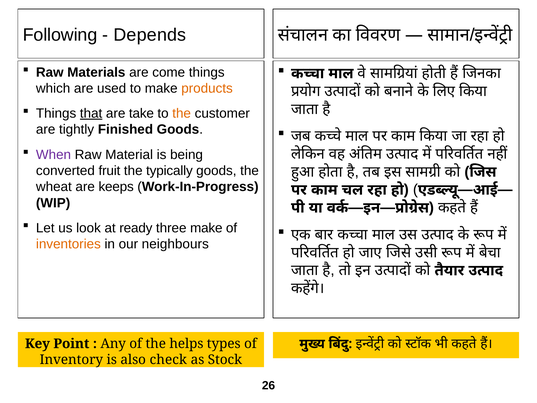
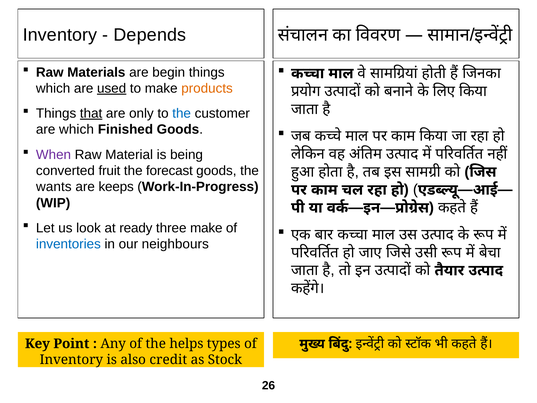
Following: Following -> Inventory (60, 35)
come: come -> begin (169, 72)
used underline: none -> present (112, 88)
take: take -> only (141, 113)
the colour: orange -> blue (182, 113)
are tightly: tightly -> which (76, 129)
typically: typically -> forecast (169, 171)
wheat: wheat -> wants (54, 187)
inventories colour: orange -> blue (68, 244)
check: check -> credit (168, 360)
